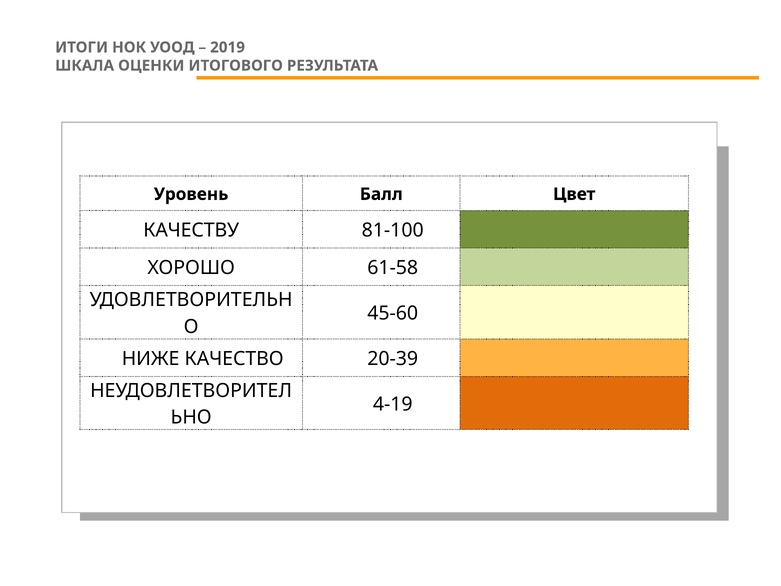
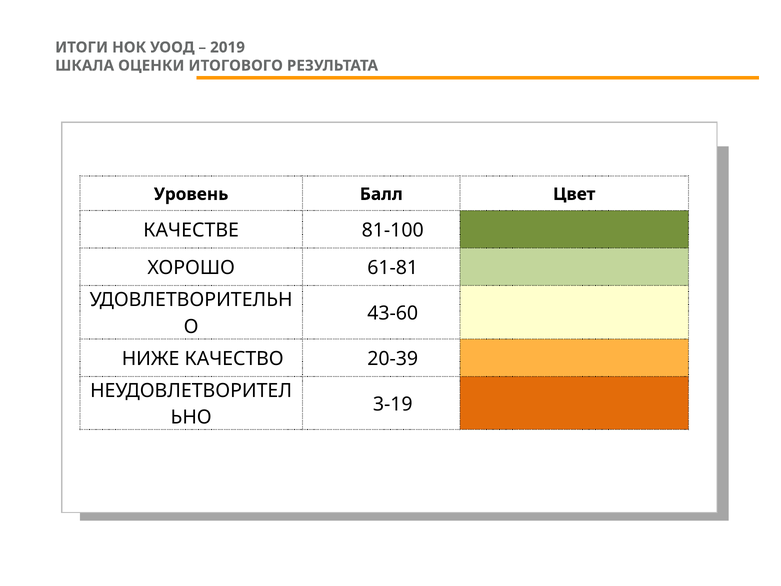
КАЧЕСТВУ: КАЧЕСТВУ -> КАЧЕСТВЕ (191, 230)
61-58: 61-58 -> 61-81 (393, 268)
45-60: 45-60 -> 43-60 (393, 313)
4-19: 4-19 -> 3-19 (393, 404)
